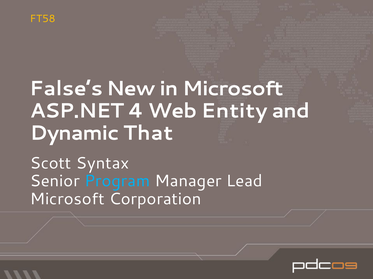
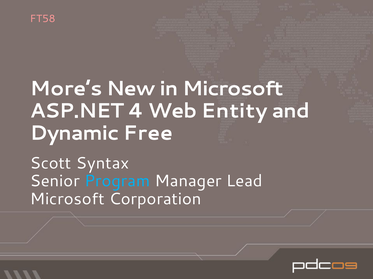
FT58 colour: yellow -> pink (43, 19)
False’s: False’s -> More’s (66, 89)
That: That -> Free (148, 134)
